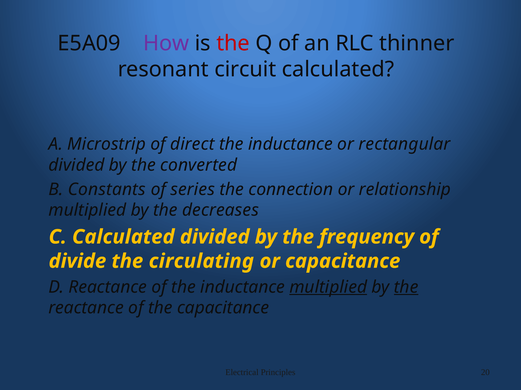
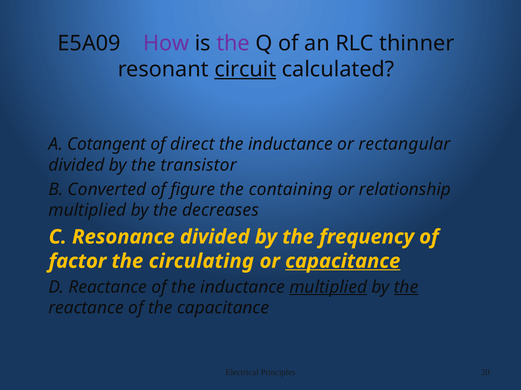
the colour: red -> purple (233, 43)
circuit underline: none -> present (245, 69)
Microstrip: Microstrip -> Cotangent (107, 144)
converted: converted -> transistor (199, 165)
Constants: Constants -> Converted (107, 190)
series: series -> figure (193, 190)
connection: connection -> containing (291, 190)
C Calculated: Calculated -> Resonance (123, 237)
divide: divide -> factor (77, 262)
capacitance underline: none -> present (343, 262)
